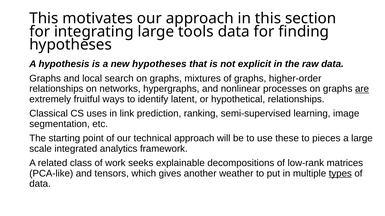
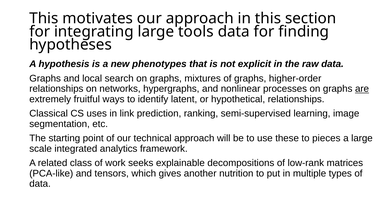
new hypotheses: hypotheses -> phenotypes (159, 64)
weather: weather -> nutrition (236, 174)
types underline: present -> none (340, 174)
